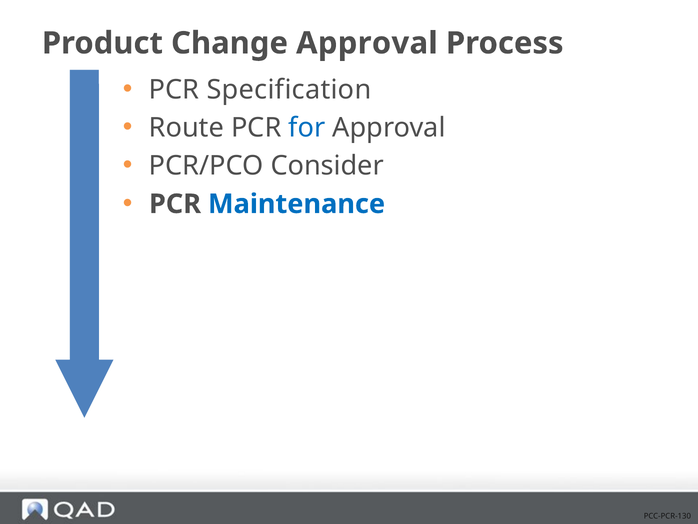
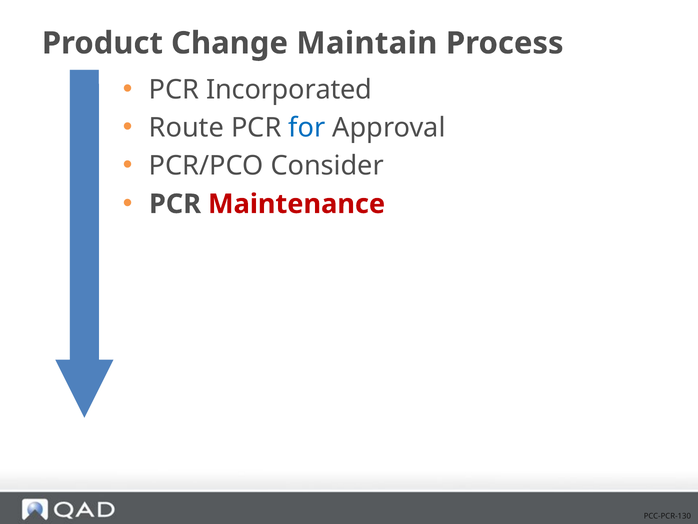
Change Approval: Approval -> Maintain (367, 43)
Specification: Specification -> Incorporated (289, 90)
Maintenance colour: blue -> red (297, 204)
